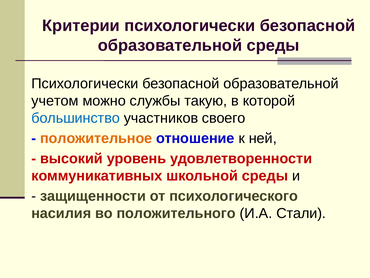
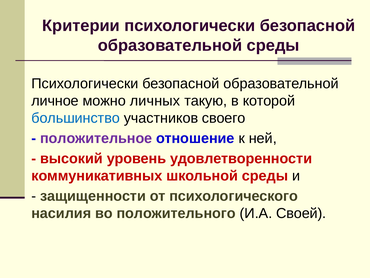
учетом: учетом -> личное (55, 101)
службы: службы -> личных (155, 101)
положительное colour: orange -> purple (96, 138)
Стали: Стали -> Своей (301, 213)
